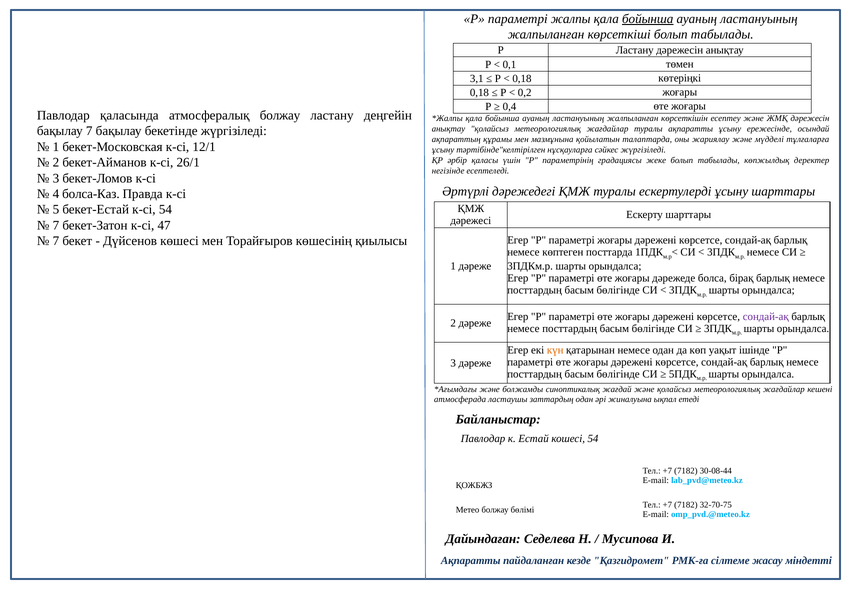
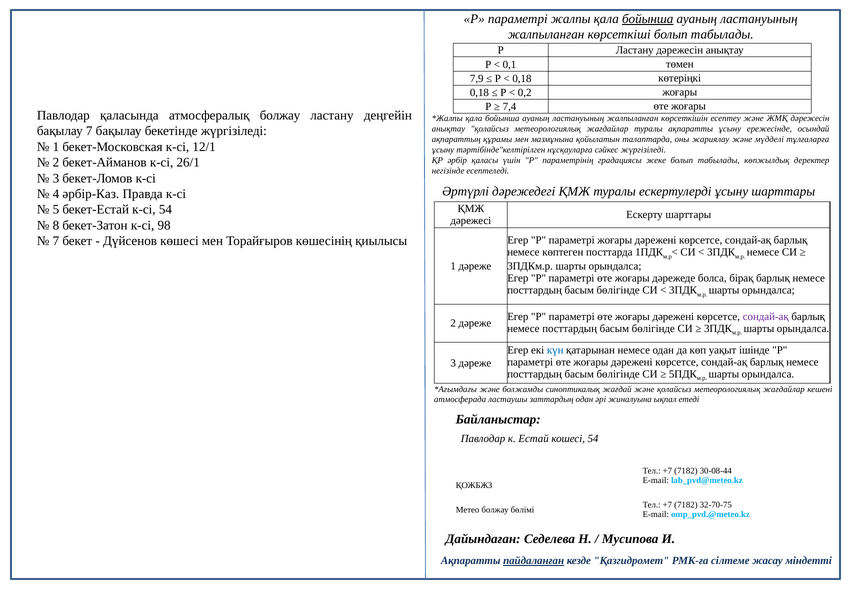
3,1: 3,1 -> 7,9 (477, 79)
0,4: 0,4 -> 7,4 (509, 107)
болса-Каз: болса-Каз -> әрбір-Каз (91, 194)
7: 7 -> 8 (56, 225)
47: 47 -> 98 (164, 225)
күн colour: orange -> blue (555, 350)
пайдаланған underline: none -> present (534, 561)
